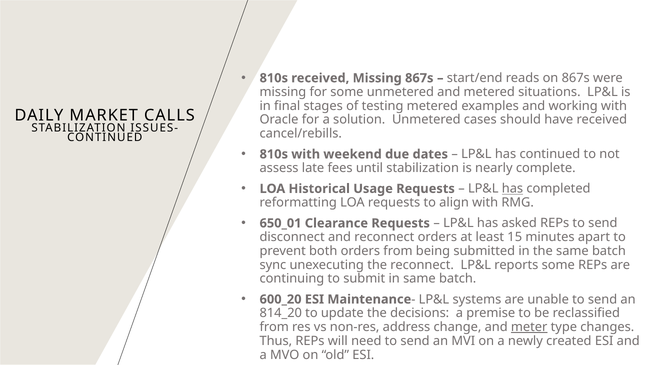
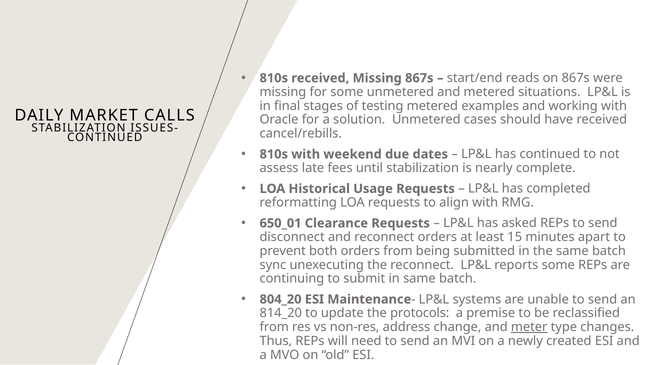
has underline: present -> none (512, 189)
600_20: 600_20 -> 804_20 (281, 300)
decisions: decisions -> protocols (420, 314)
